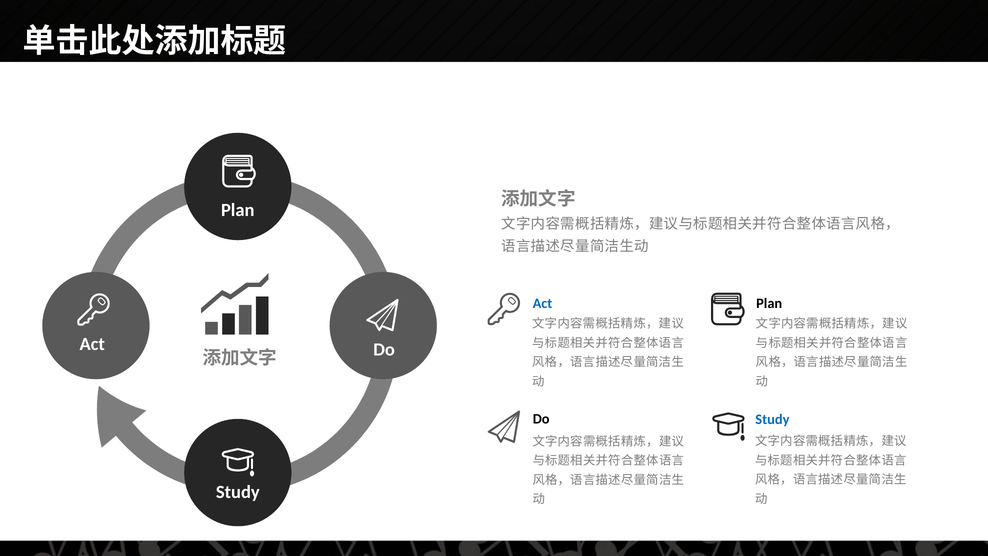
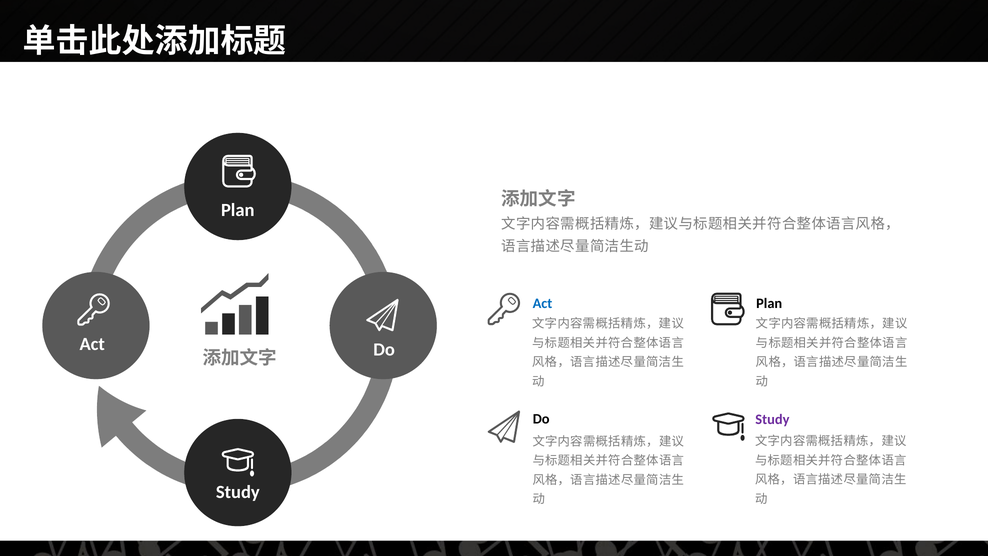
Study colour: blue -> purple (772, 419)
